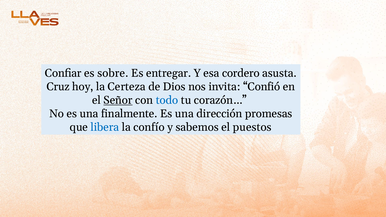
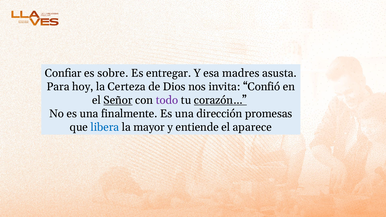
cordero: cordero -> madres (241, 73)
Cruz: Cruz -> Para (58, 87)
todo colour: blue -> purple (167, 100)
corazón… underline: none -> present (220, 100)
confío: confío -> mayor (149, 127)
sabemos: sabemos -> entiende (197, 127)
puestos: puestos -> aparece (252, 127)
